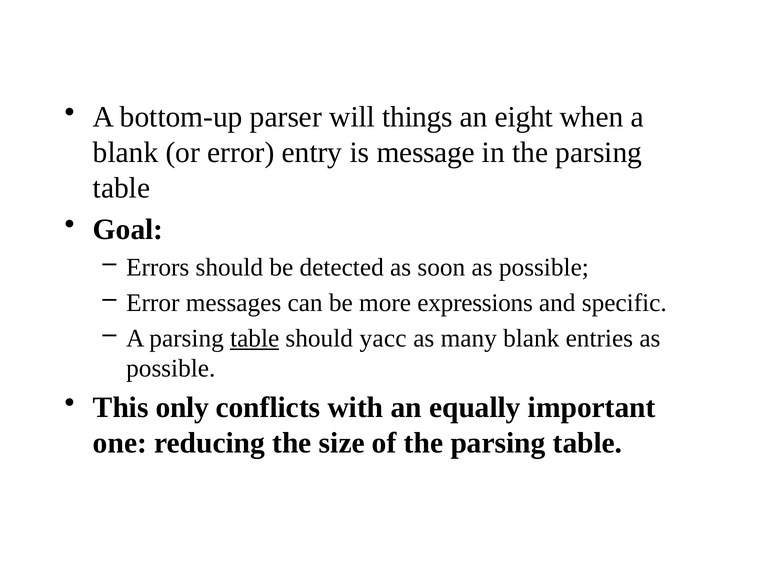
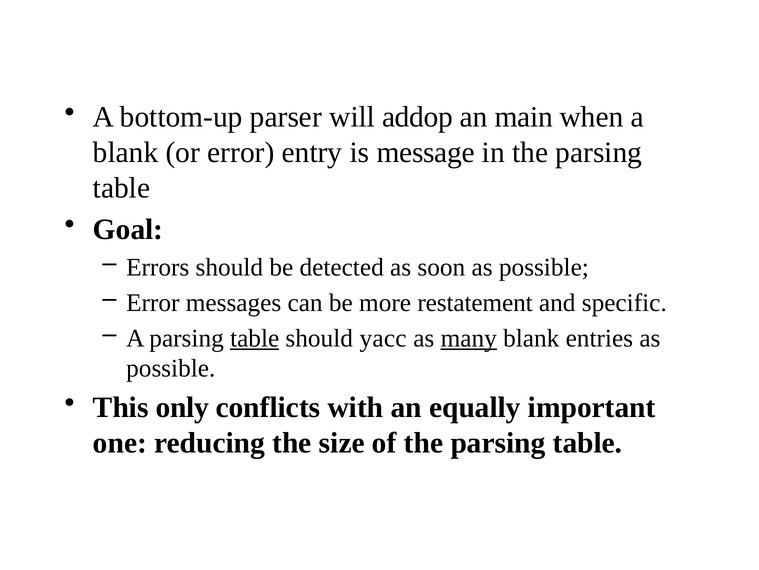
things: things -> addop (418, 117)
eight: eight -> main (524, 117)
expressions: expressions -> restatement (475, 302)
many underline: none -> present (469, 338)
